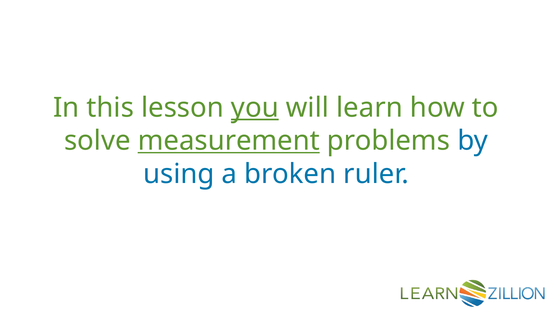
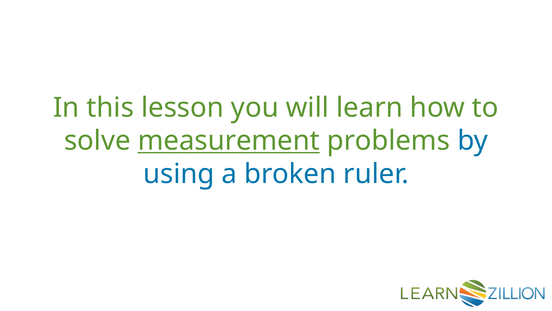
you underline: present -> none (255, 107)
